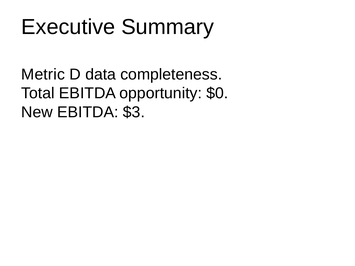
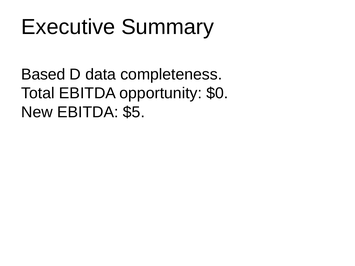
Metric: Metric -> Based (43, 74)
$3: $3 -> $5 (134, 112)
